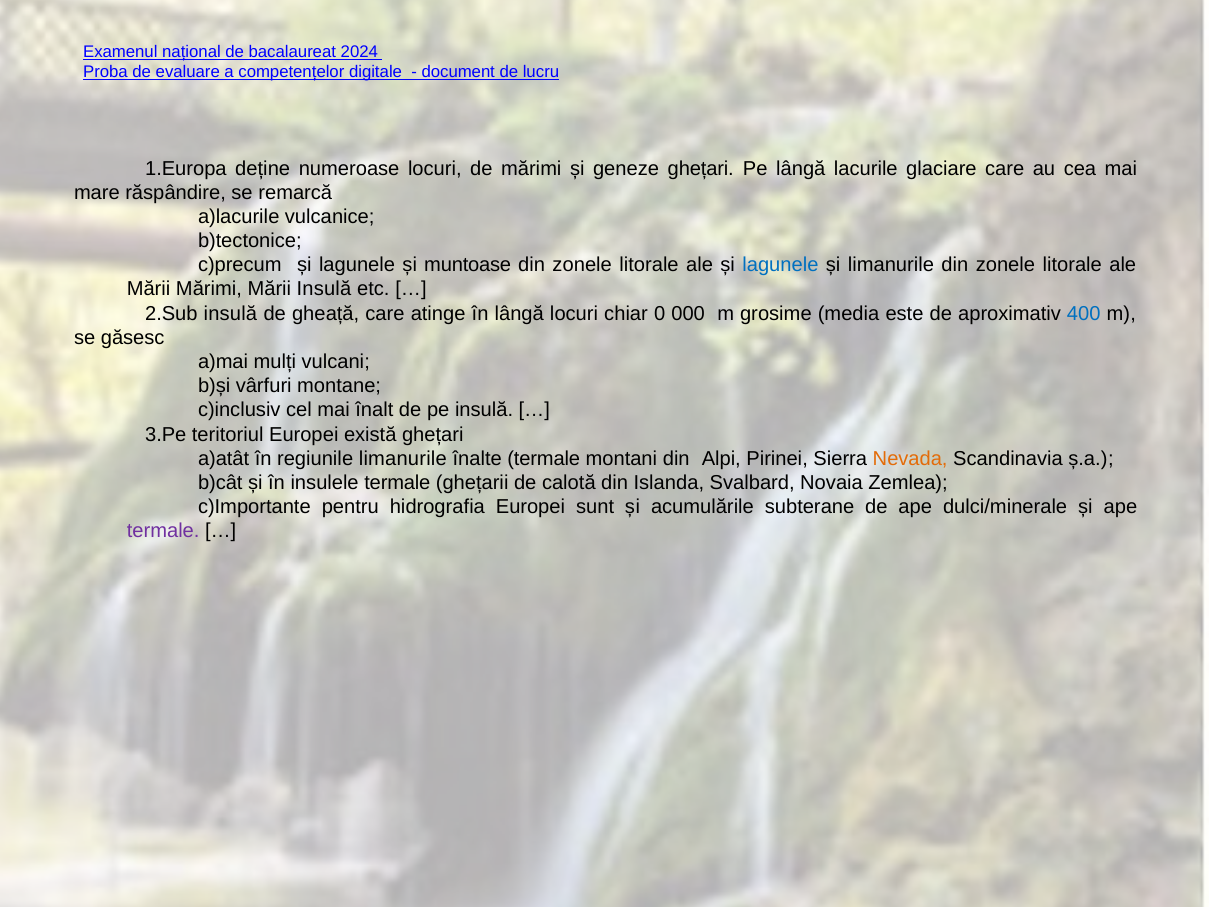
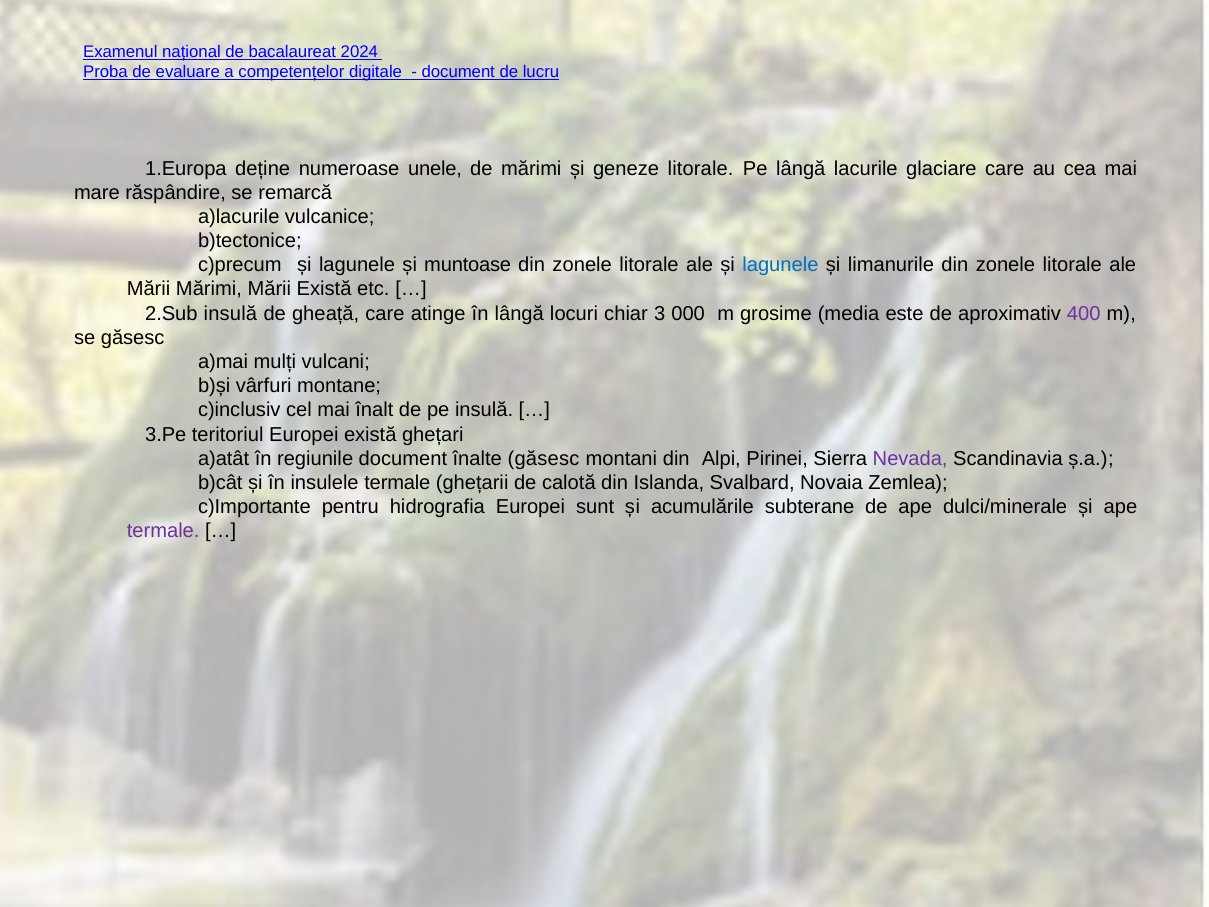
numeroase locuri: locuri -> unele (435, 168)
geneze ghețari: ghețari -> litorale (701, 168)
Mării Insulă: Insulă -> Există (324, 289)
0: 0 -> 3 (660, 313)
400 colour: blue -> purple (1084, 313)
regiunile limanurile: limanurile -> document (403, 458)
înalte termale: termale -> găsesc (544, 458)
Nevada colour: orange -> purple (910, 458)
